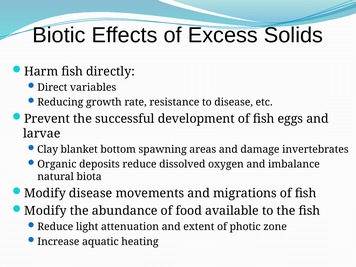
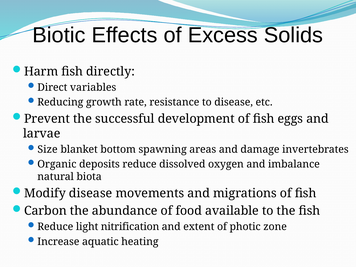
Clay: Clay -> Size (48, 149)
Modify: Modify -> Carbon (45, 211)
attenuation: attenuation -> nitrification (130, 227)
